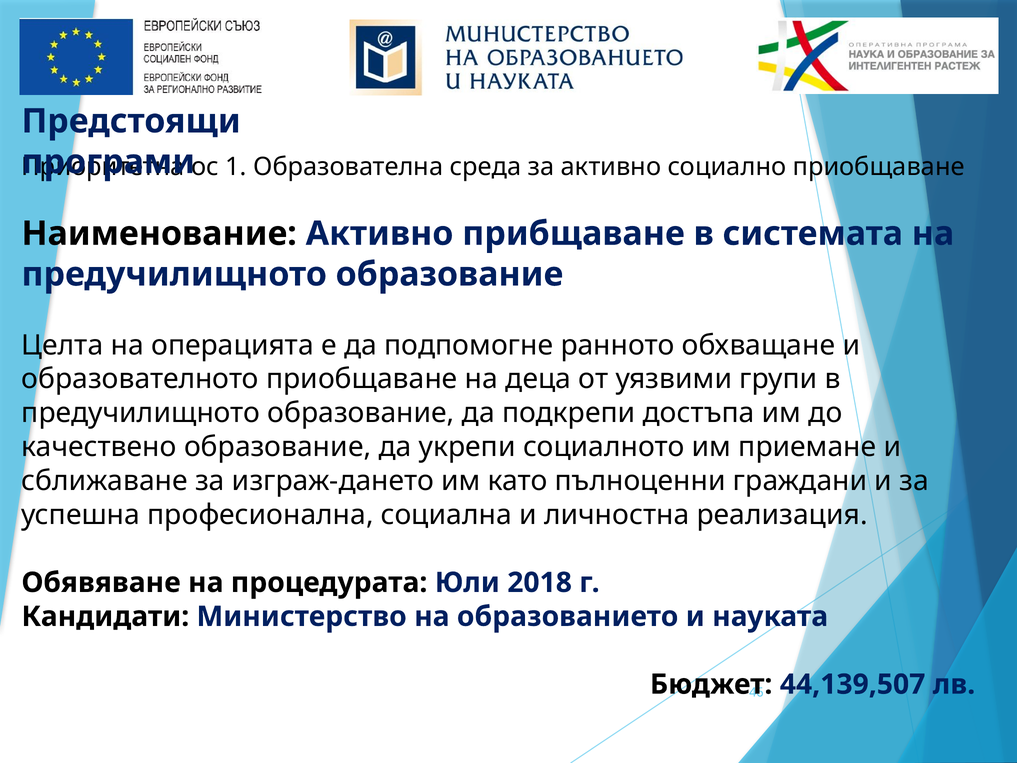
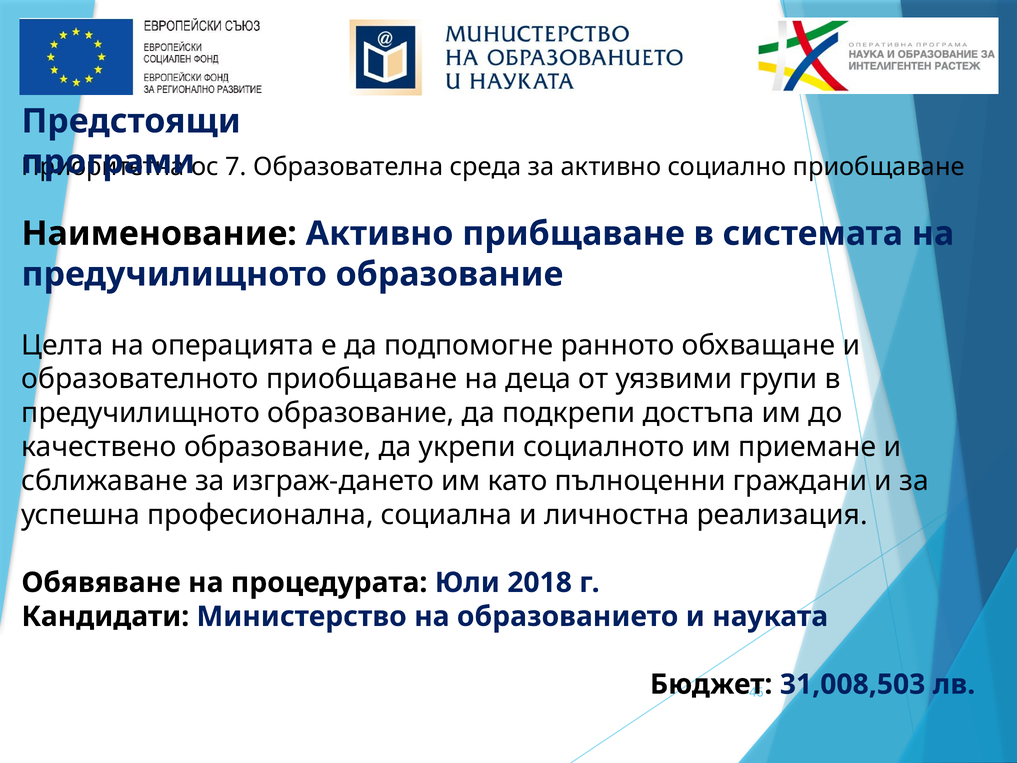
1: 1 -> 7 (236, 167)
44,139,507: 44,139,507 -> 31,008,503 (853, 684)
